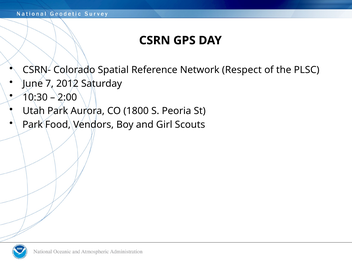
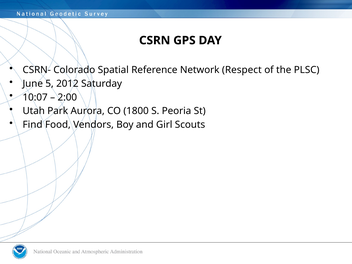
7: 7 -> 5 (50, 84)
10:30: 10:30 -> 10:07 (35, 97)
Park: Park -> Find (33, 125)
